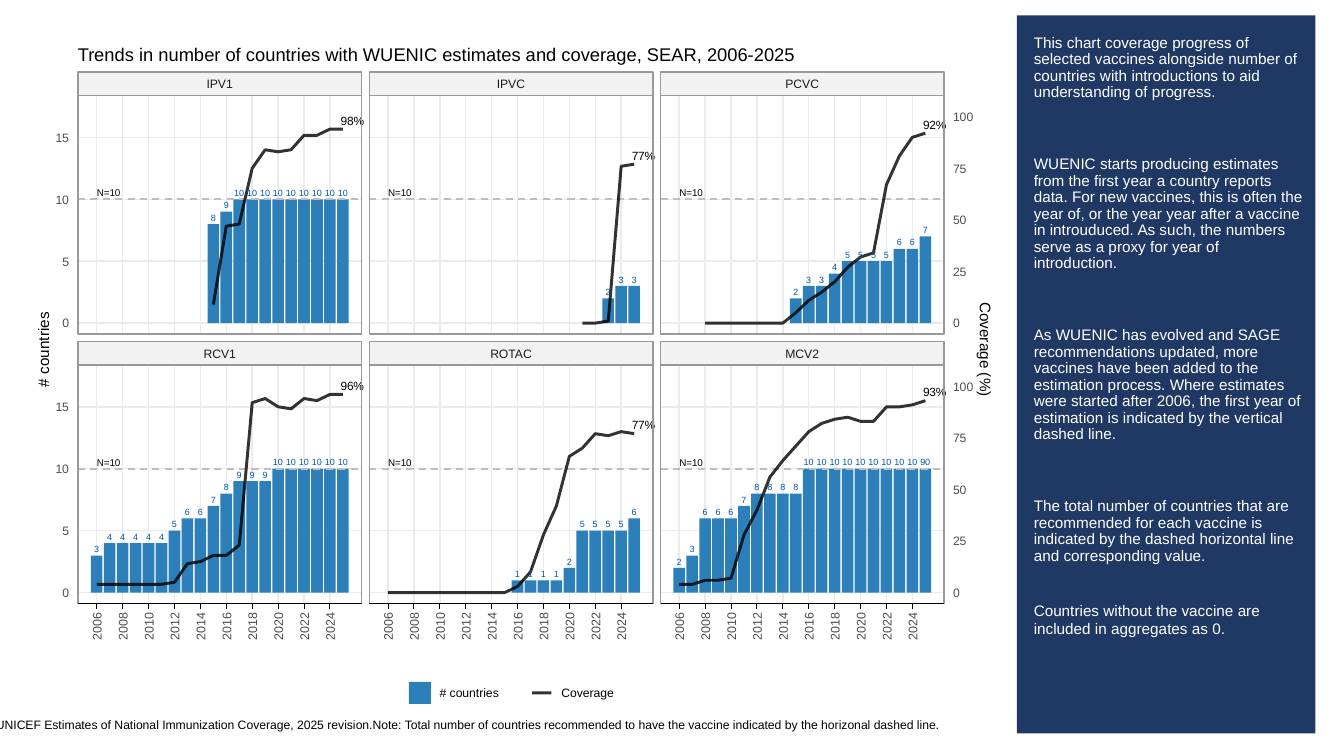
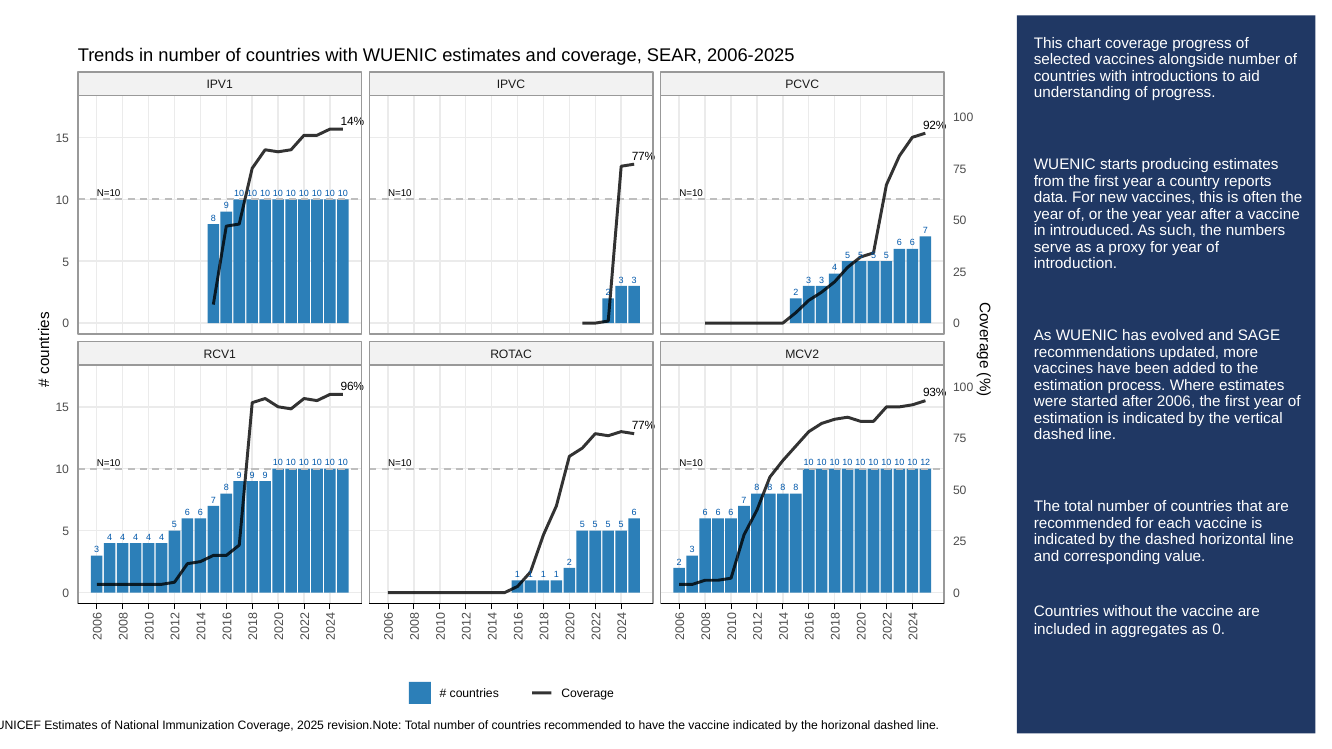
98%: 98% -> 14% (352, 121)
90: 90 -> 12 (925, 463)
